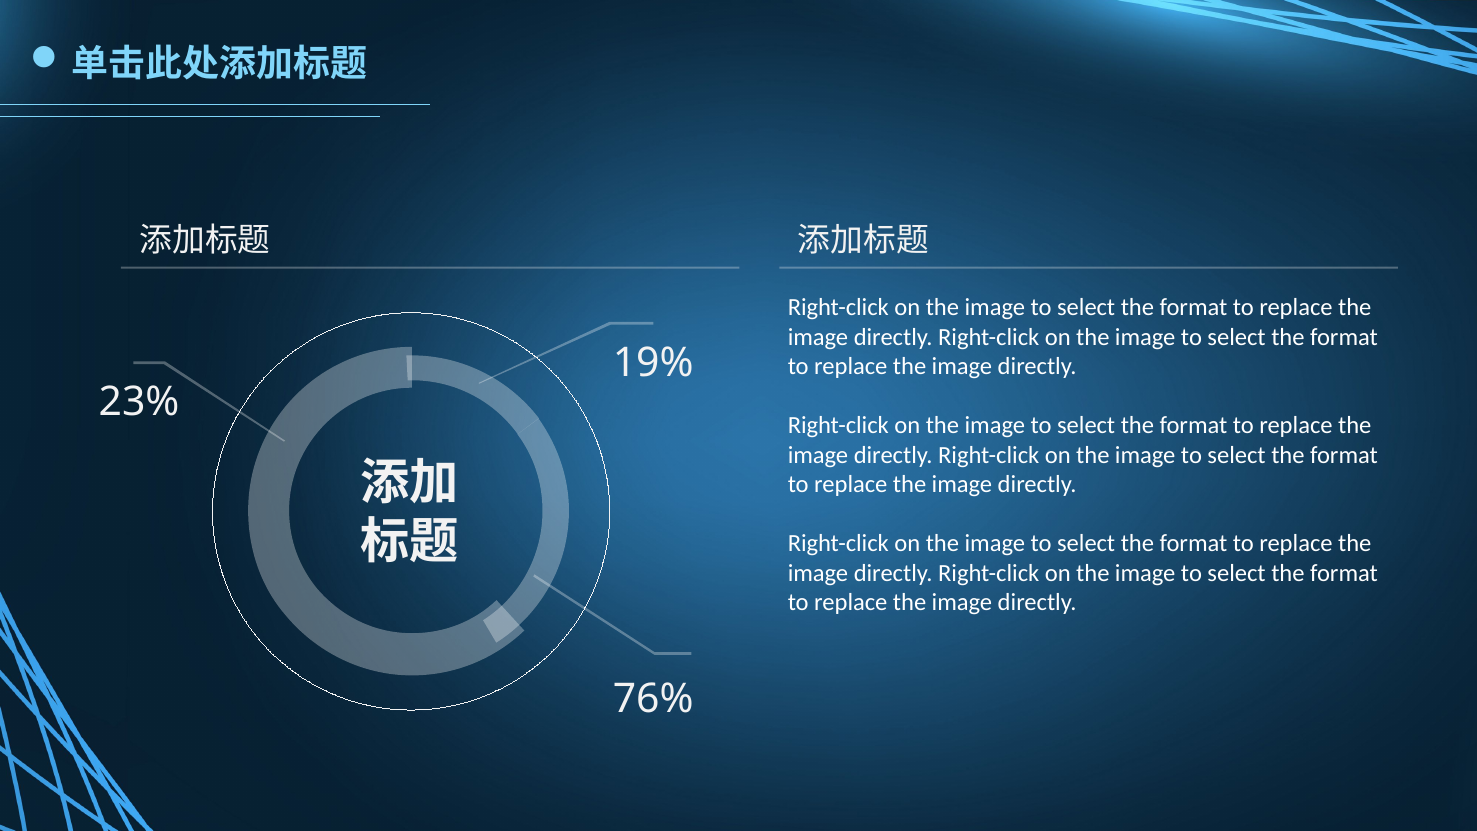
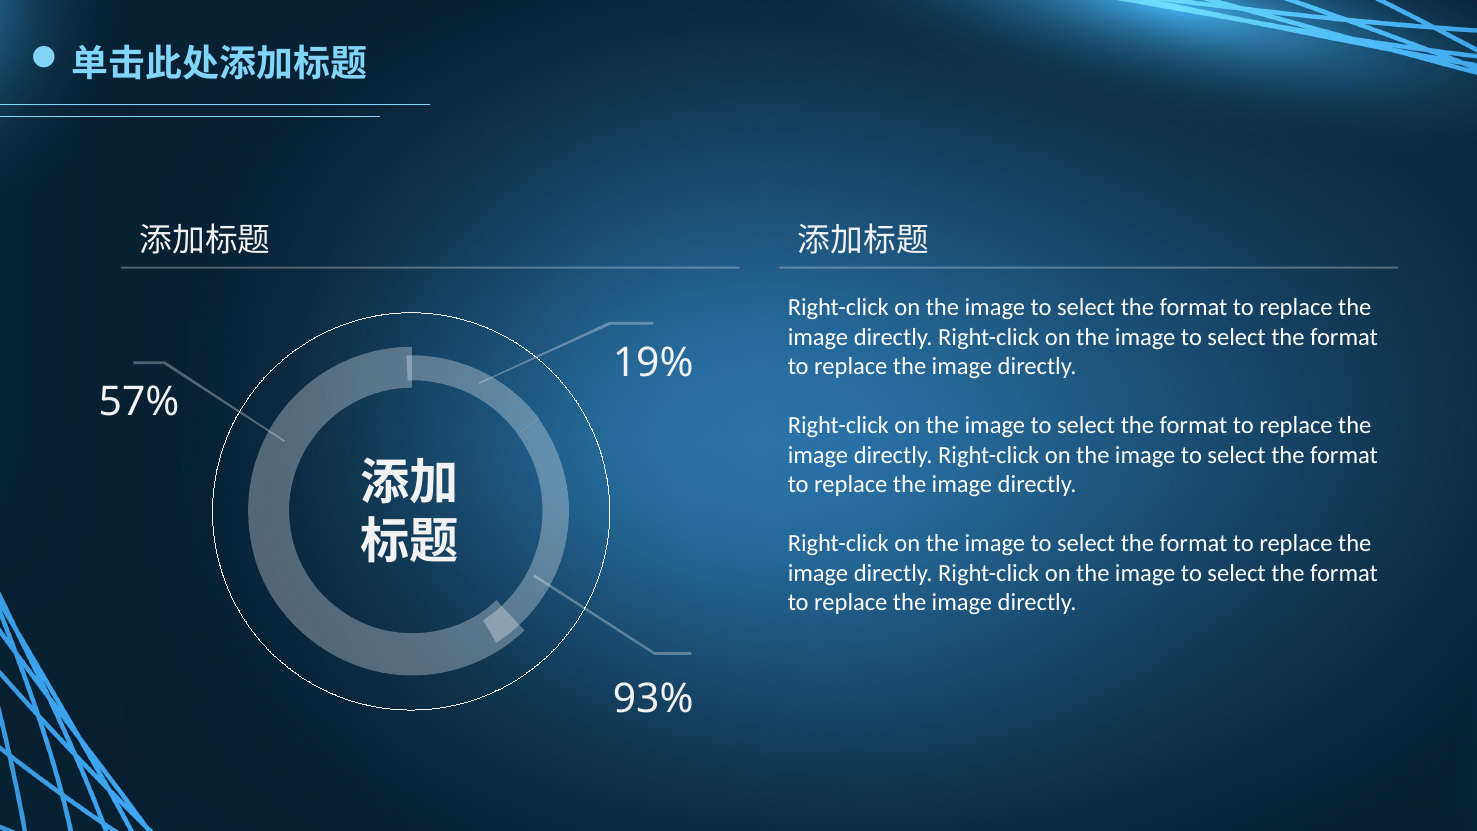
23%: 23% -> 57% (139, 402)
76%: 76% -> 93% (653, 698)
